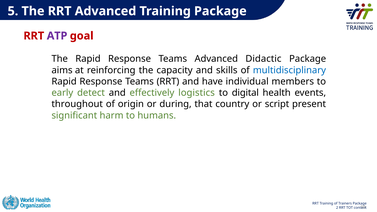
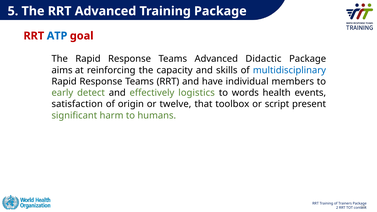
ATP colour: purple -> blue (57, 36)
digital: digital -> words (245, 93)
throughout: throughout -> satisfaction (77, 104)
during: during -> twelve (175, 104)
country: country -> toolbox (232, 104)
